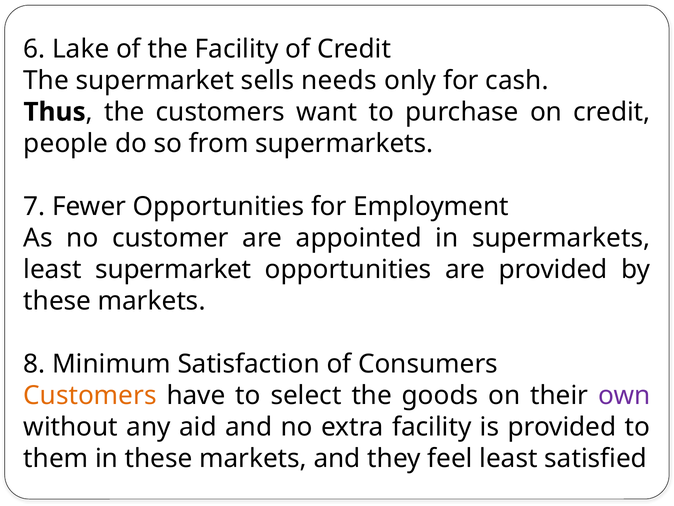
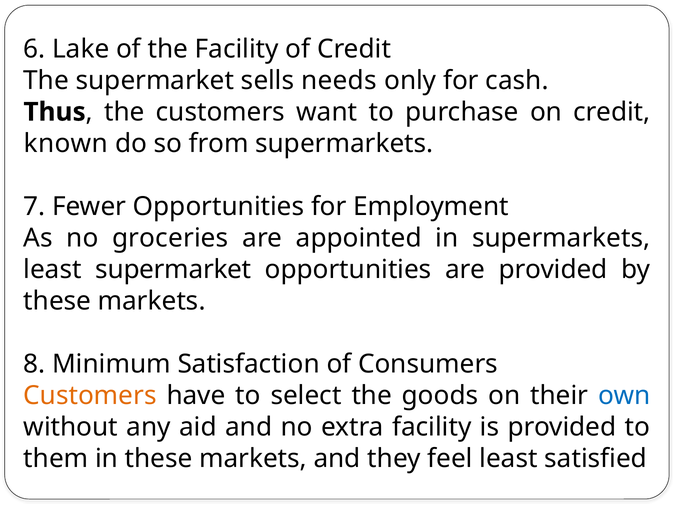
people: people -> known (66, 143)
customer: customer -> groceries (170, 238)
own colour: purple -> blue (624, 395)
